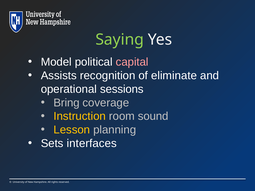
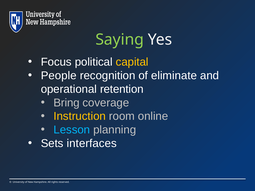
Model: Model -> Focus (56, 62)
capital colour: pink -> yellow (132, 62)
Assists: Assists -> People (59, 76)
sessions: sessions -> retention (122, 89)
sound: sound -> online (153, 116)
Lesson colour: yellow -> light blue (72, 130)
